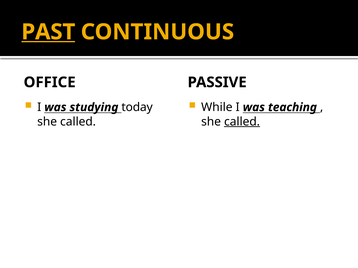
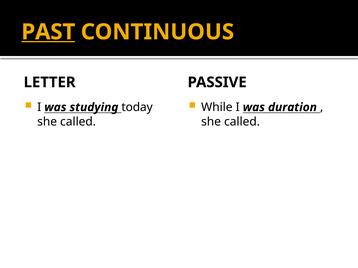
OFFICE: OFFICE -> LETTER (50, 82)
teaching: teaching -> duration (292, 107)
called underline: present -> none (242, 122)
